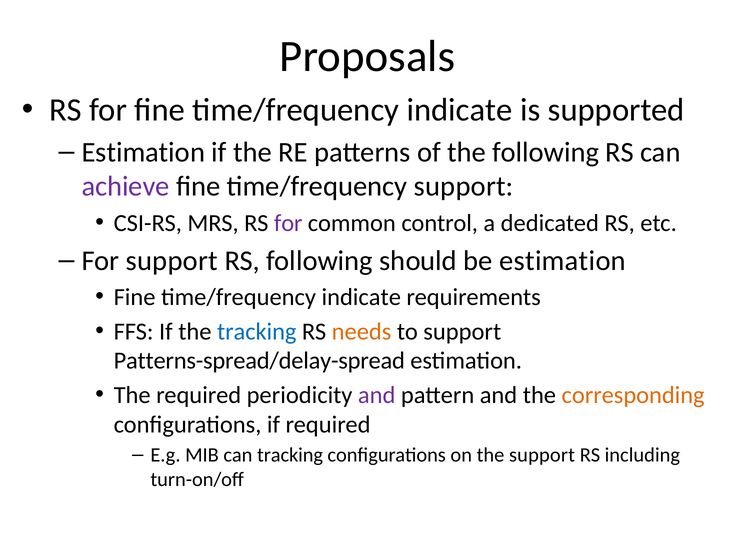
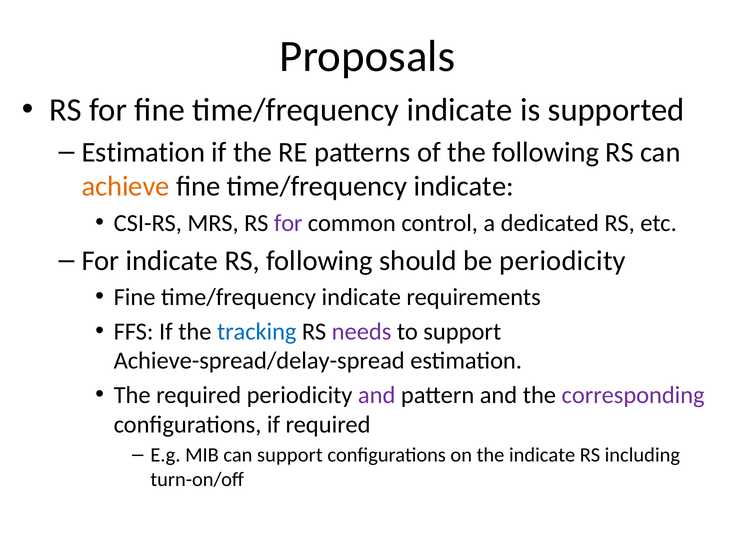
achieve colour: purple -> orange (126, 187)
support: support -> indicate (464, 187)
For support: support -> indicate (172, 261)
be estimation: estimation -> periodicity (563, 261)
needs colour: orange -> purple (362, 332)
Patterns-spread/delay-spread: Patterns-spread/delay-spread -> Achieve-spread/delay-spread (259, 361)
corresponding colour: orange -> purple (633, 395)
can tracking: tracking -> support (290, 455)
the support: support -> indicate (542, 455)
